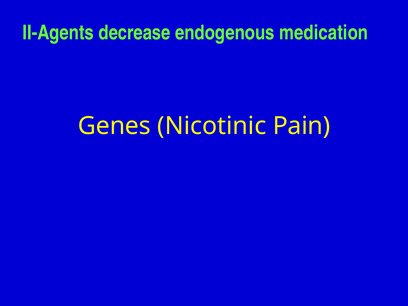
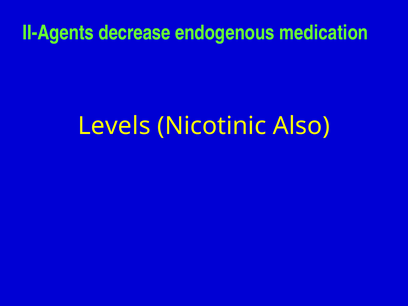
Genes: Genes -> Levels (114, 126)
Pain: Pain -> Also (301, 126)
